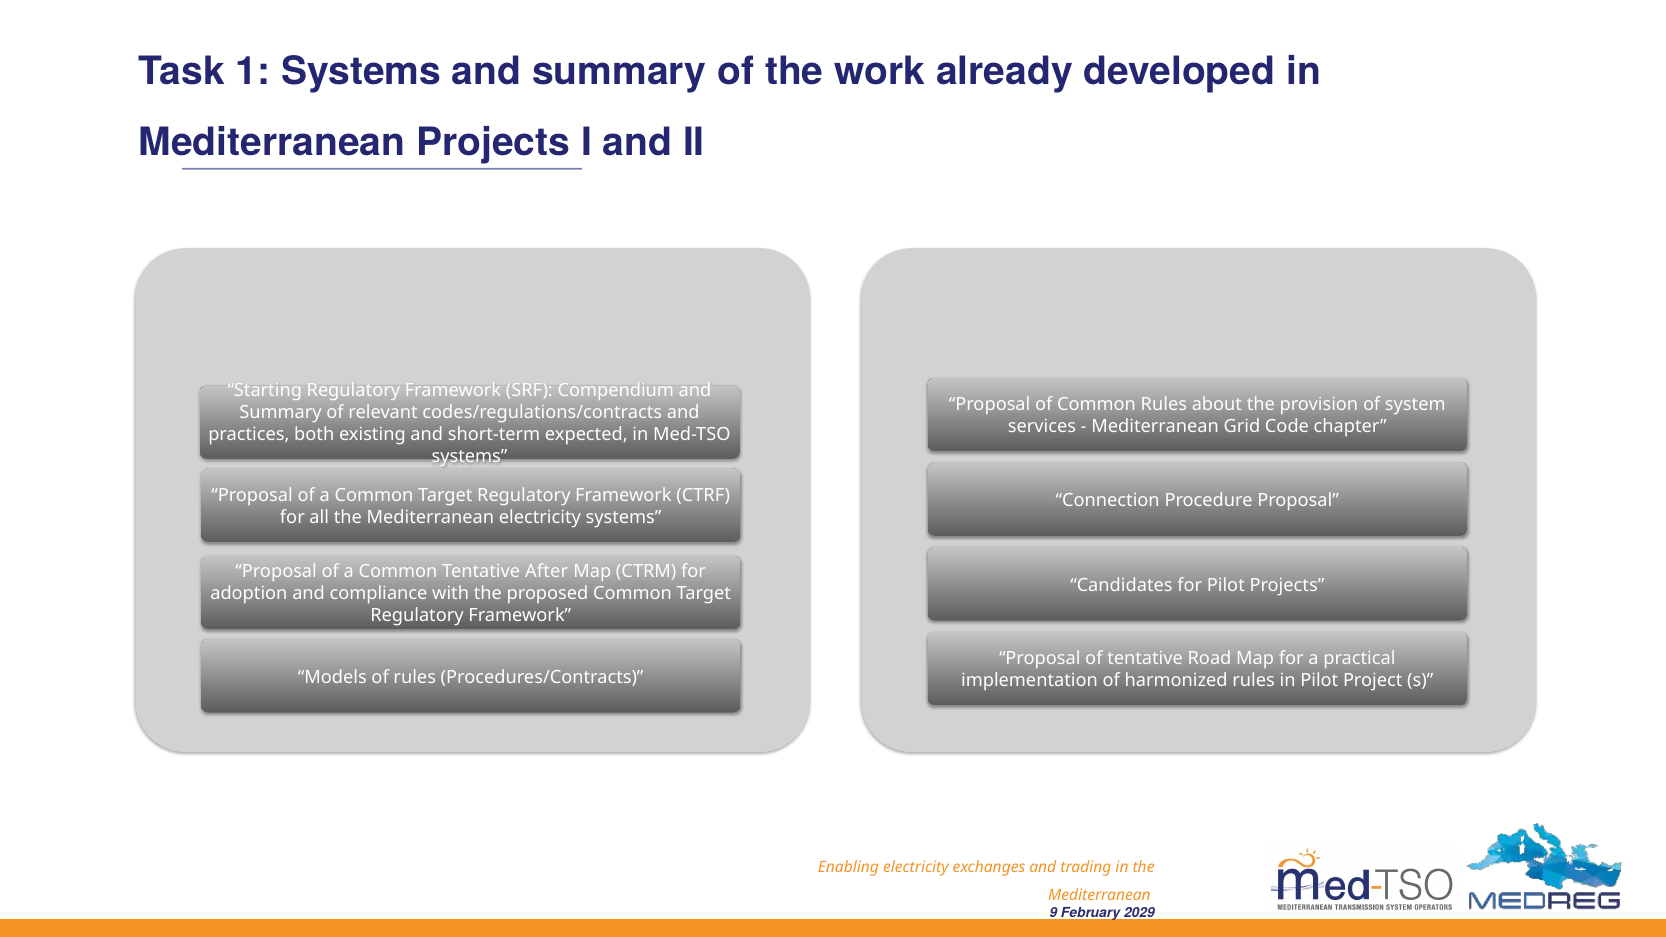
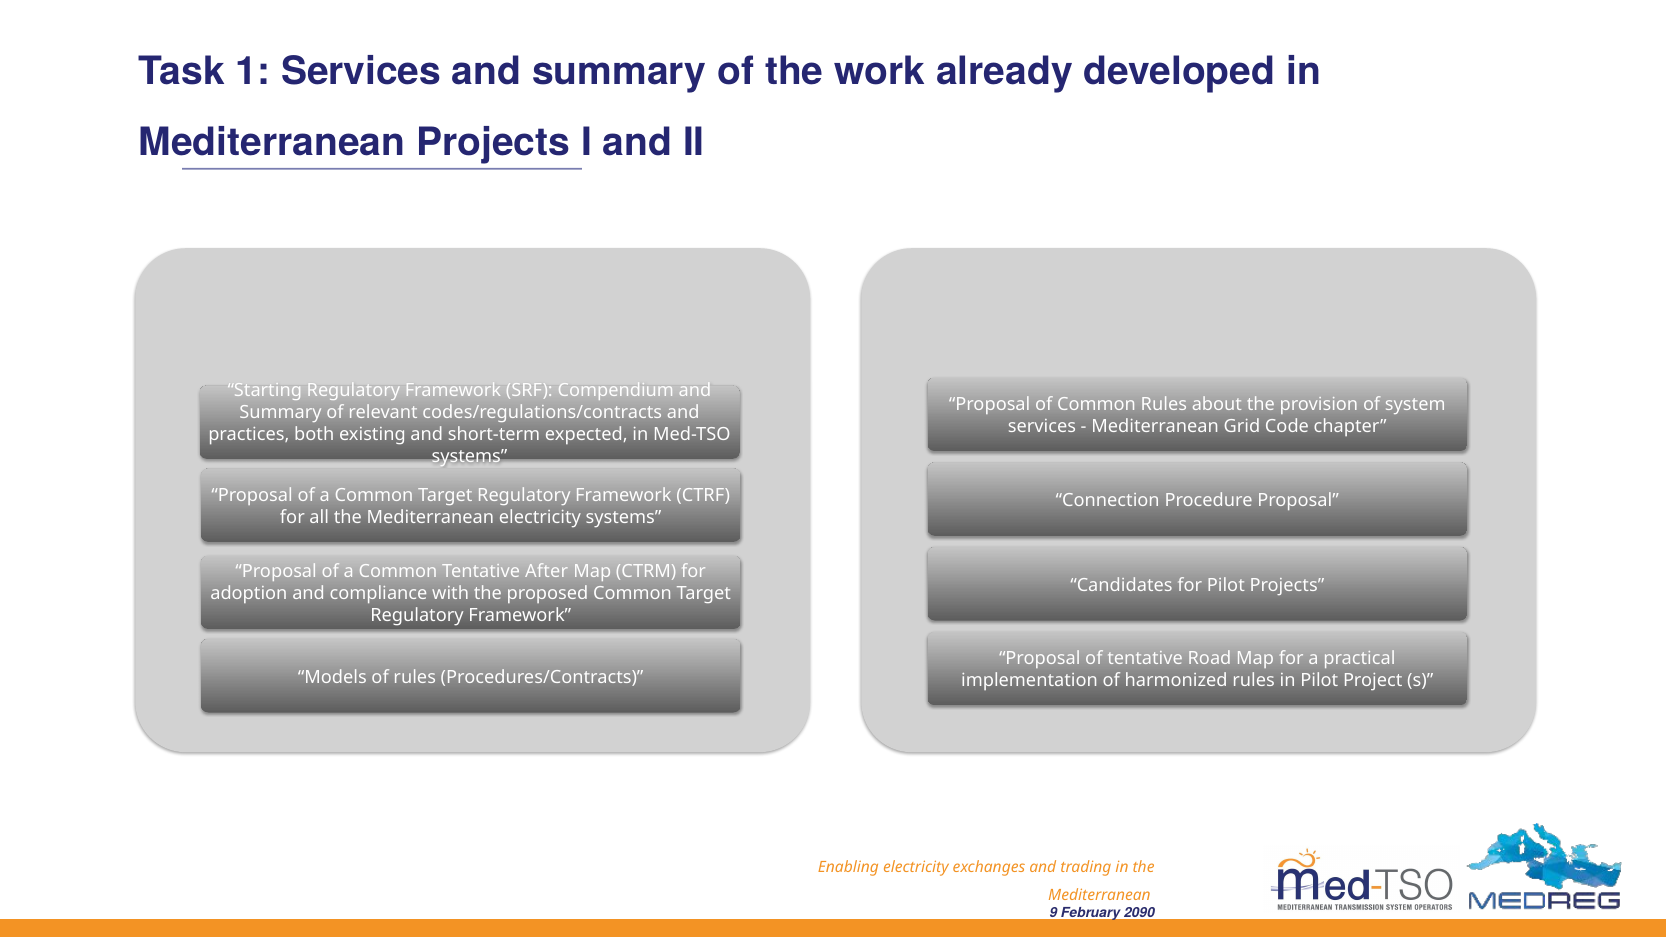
1 Systems: Systems -> Services (361, 72)
2029: 2029 -> 2090 (1139, 913)
